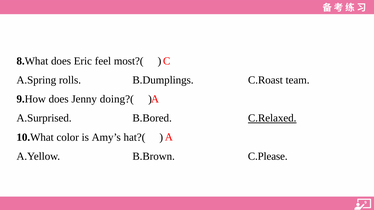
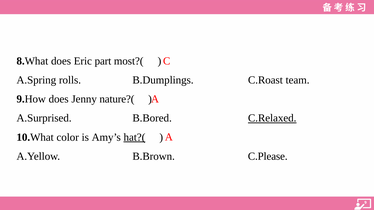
feel: feel -> part (103, 61)
doing?(: doing?( -> nature?( (117, 99)
hat?( underline: none -> present (134, 137)
